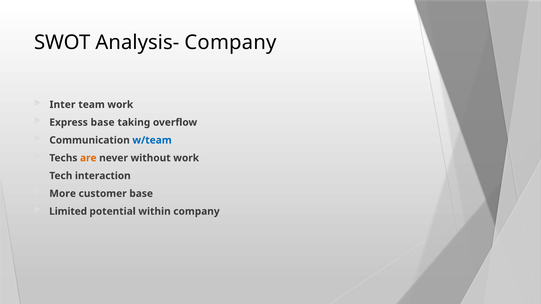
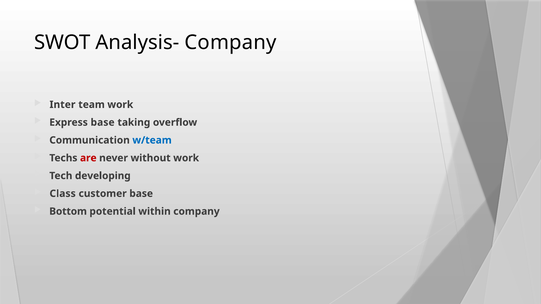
are colour: orange -> red (88, 158)
interaction: interaction -> developing (103, 176)
More: More -> Class (63, 194)
Limited: Limited -> Bottom (68, 212)
